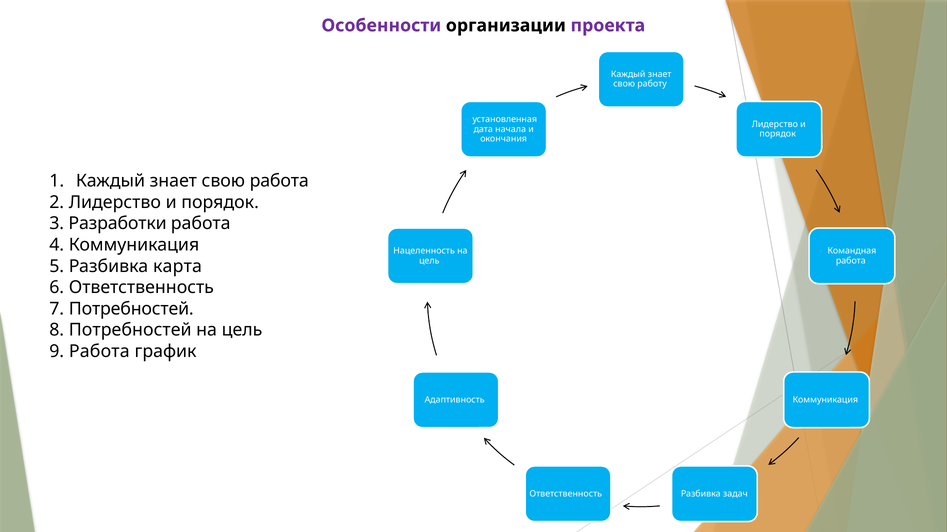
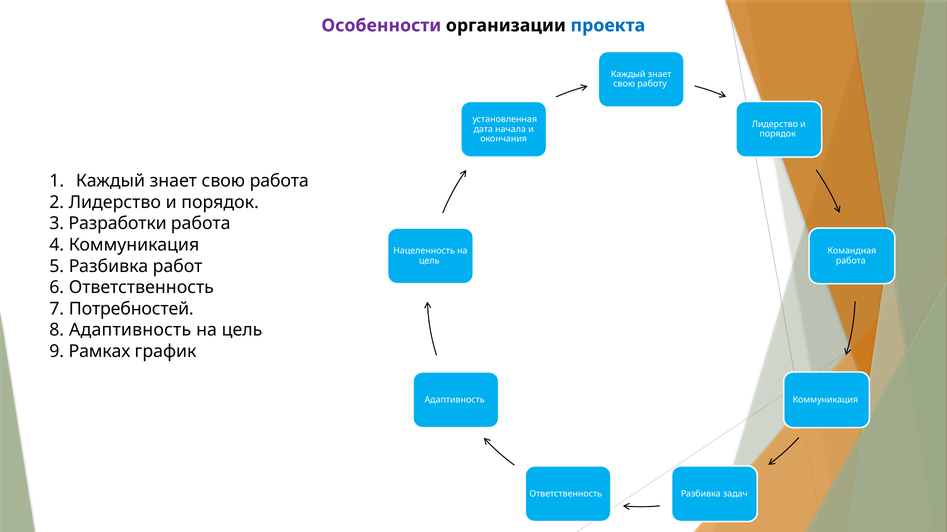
проекта colour: purple -> blue (608, 26)
карта: карта -> работ (178, 267)
8 Потребностей: Потребностей -> Адаптивность (130, 330)
9 Работа: Работа -> Рамках (99, 352)
